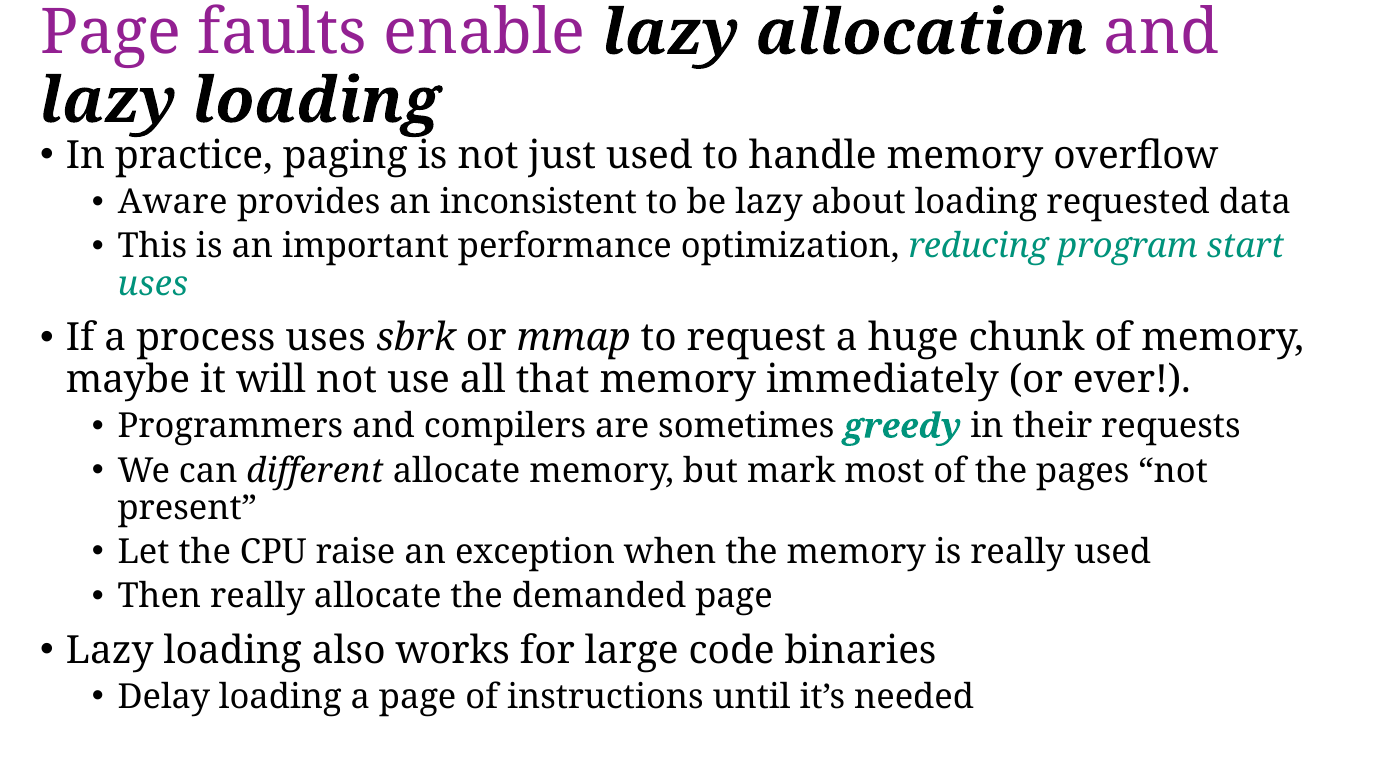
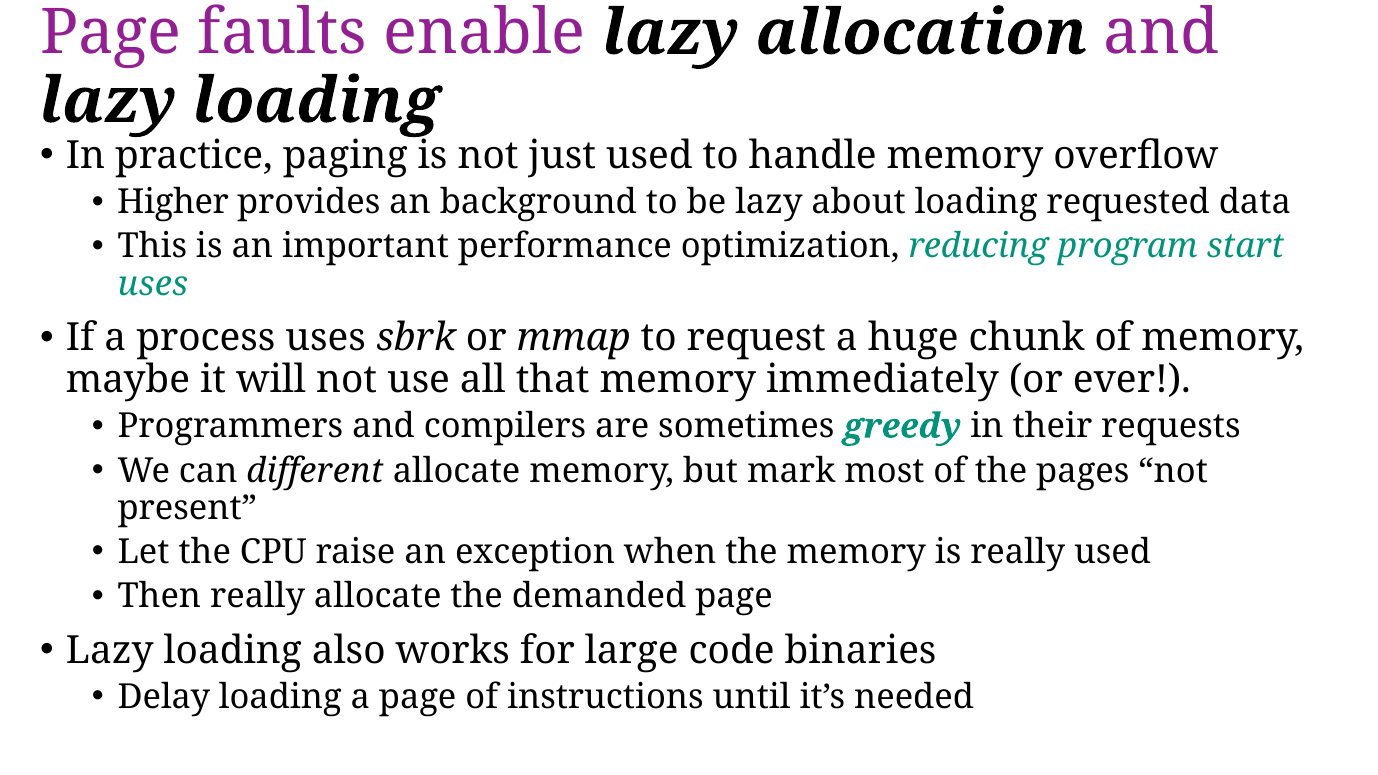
Aware: Aware -> Higher (173, 202)
inconsistent: inconsistent -> background (538, 202)
